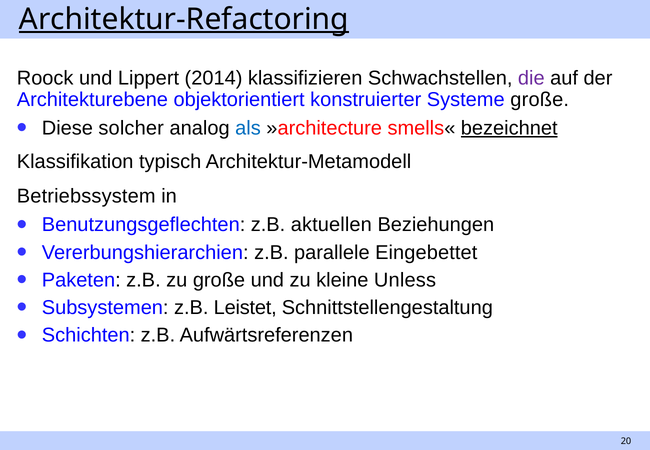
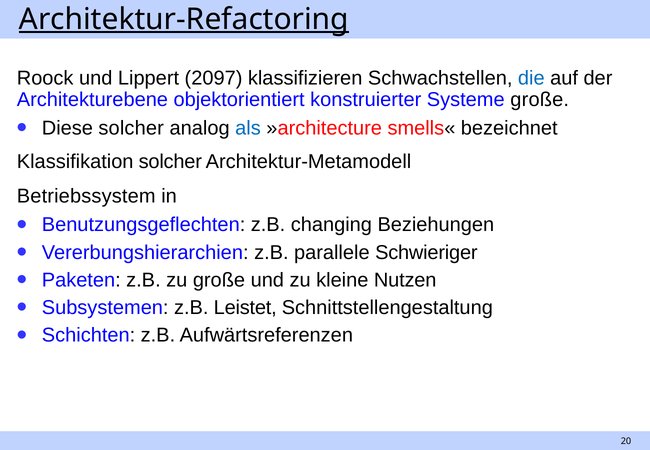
2014: 2014 -> 2097 (214, 78)
die colour: purple -> blue (531, 78)
bezeichnet underline: present -> none (509, 128)
Klassifikation typisch: typisch -> solcher (170, 162)
aktuellen: aktuellen -> changing (331, 225)
Eingebettet: Eingebettet -> Schwieriger (426, 252)
Unless: Unless -> Nutzen (405, 280)
